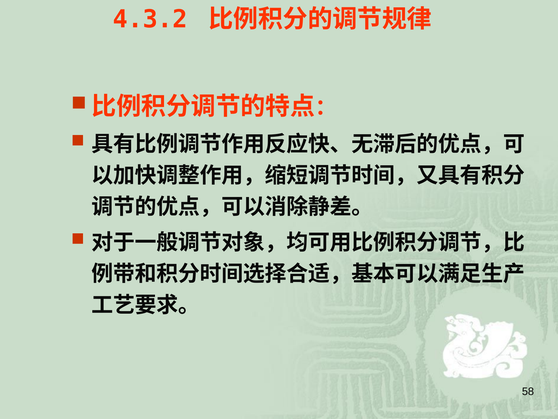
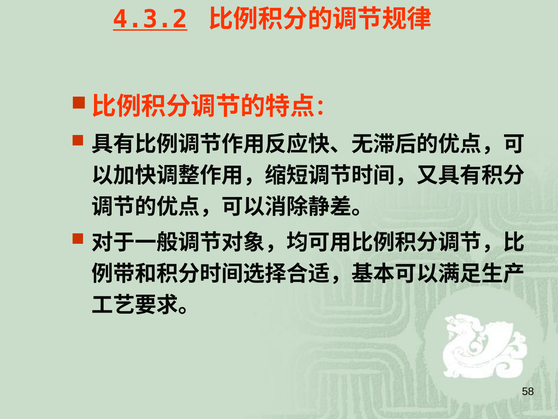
4.3.2 underline: none -> present (150, 19)
